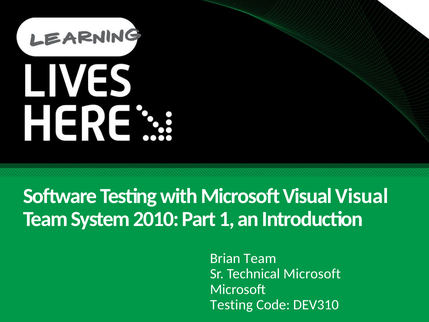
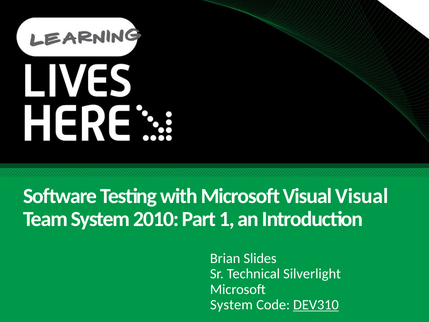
Brian Team: Team -> Slides (260, 258)
Technical Microsoft: Microsoft -> Silverlight (312, 274)
Testing: Testing -> System (231, 305)
DEV310 underline: none -> present (316, 305)
